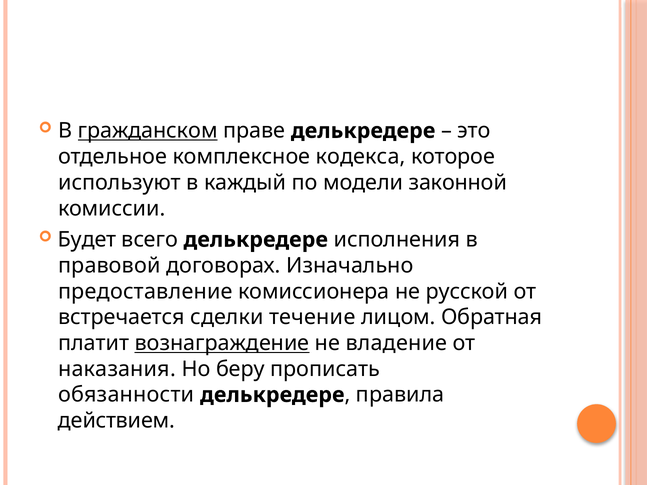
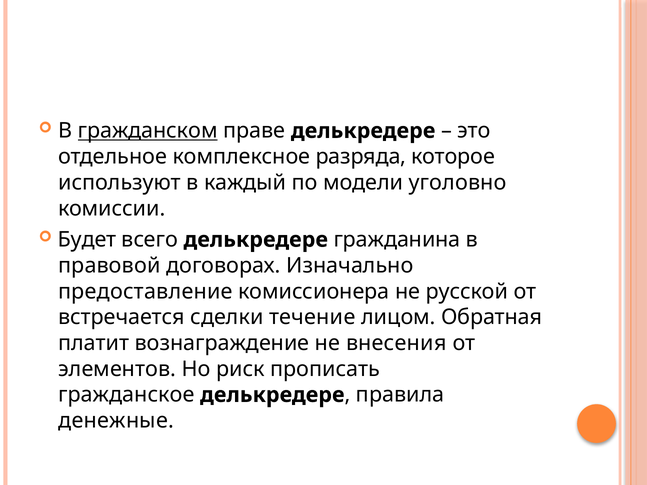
кодекса: кодекса -> разряда (361, 157)
законной: законной -> уголовно (458, 183)
исполнения: исполнения -> гражданина (397, 240)
вознаграждение underline: present -> none (222, 343)
владение: владение -> внесения (396, 343)
наказания: наказания -> элементов (117, 369)
беру: беру -> риск (240, 369)
обязанности: обязанности -> гражданское (126, 395)
действием: действием -> денежные (116, 421)
